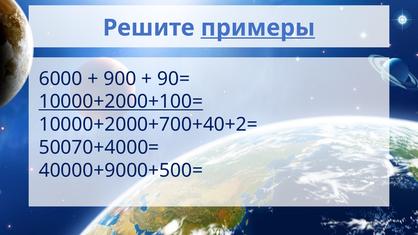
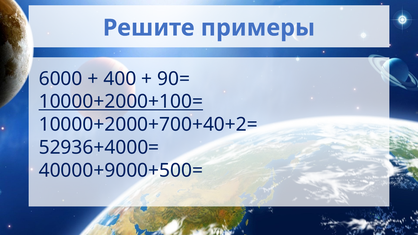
примеры underline: present -> none (258, 28)
900: 900 -> 400 (120, 79)
50070+4000=: 50070+4000= -> 52936+4000= (99, 148)
